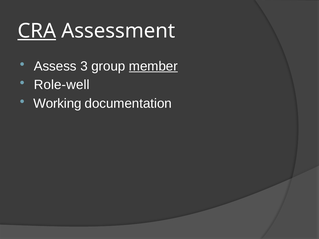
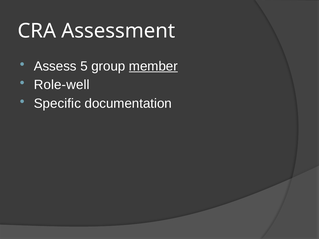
CRA underline: present -> none (37, 31)
3: 3 -> 5 (84, 66)
Working: Working -> Specific (57, 104)
